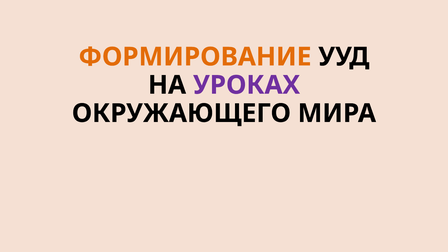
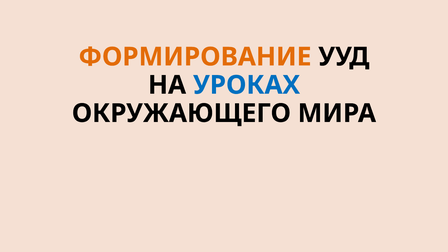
УРОКАХ colour: purple -> blue (246, 85)
